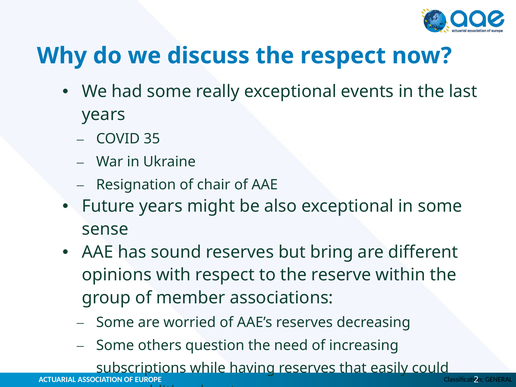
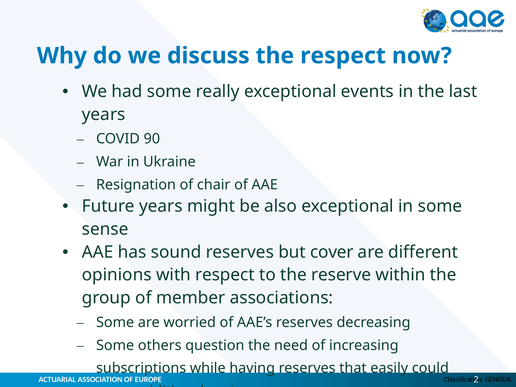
35: 35 -> 90 (152, 139)
but bring: bring -> cover (332, 252)
